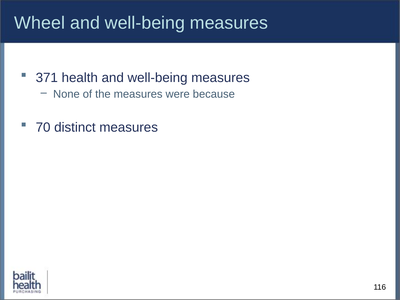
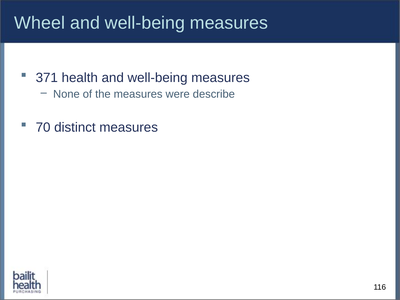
because: because -> describe (214, 94)
